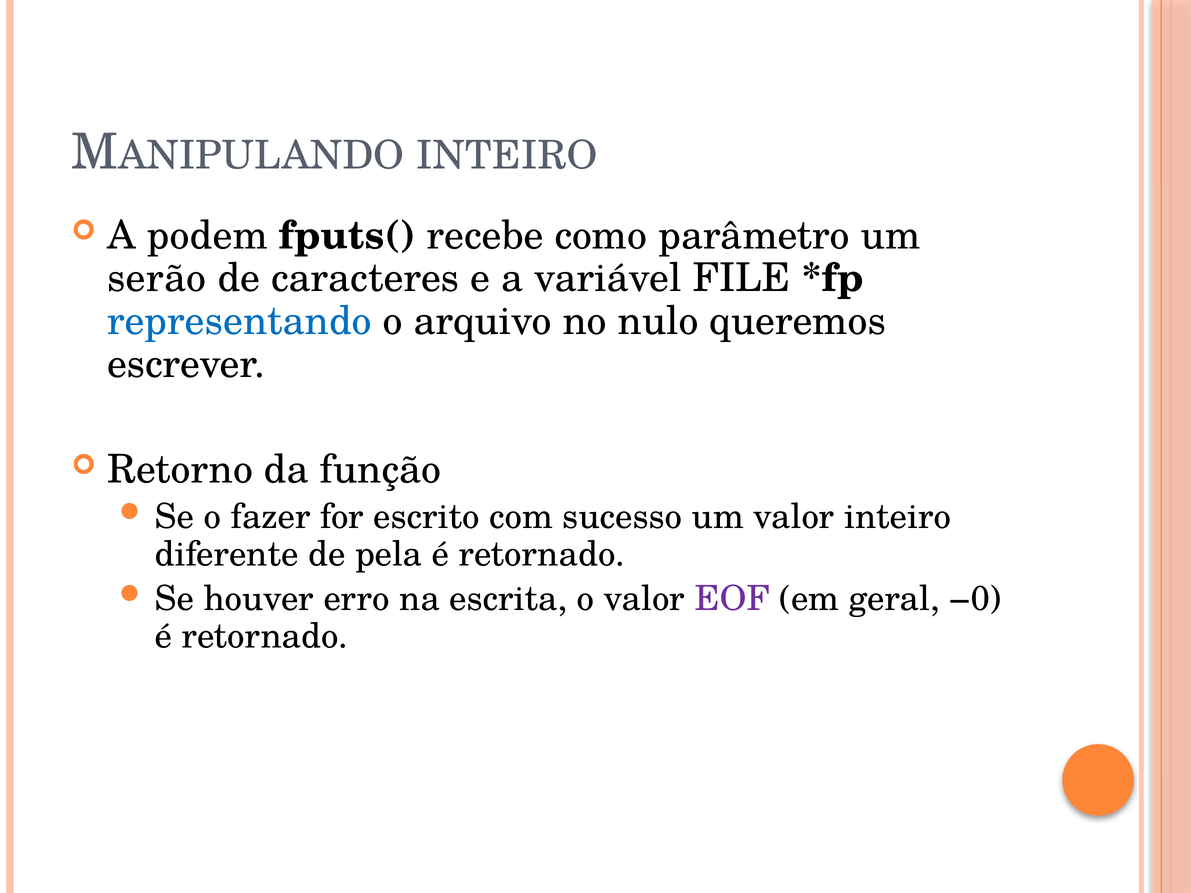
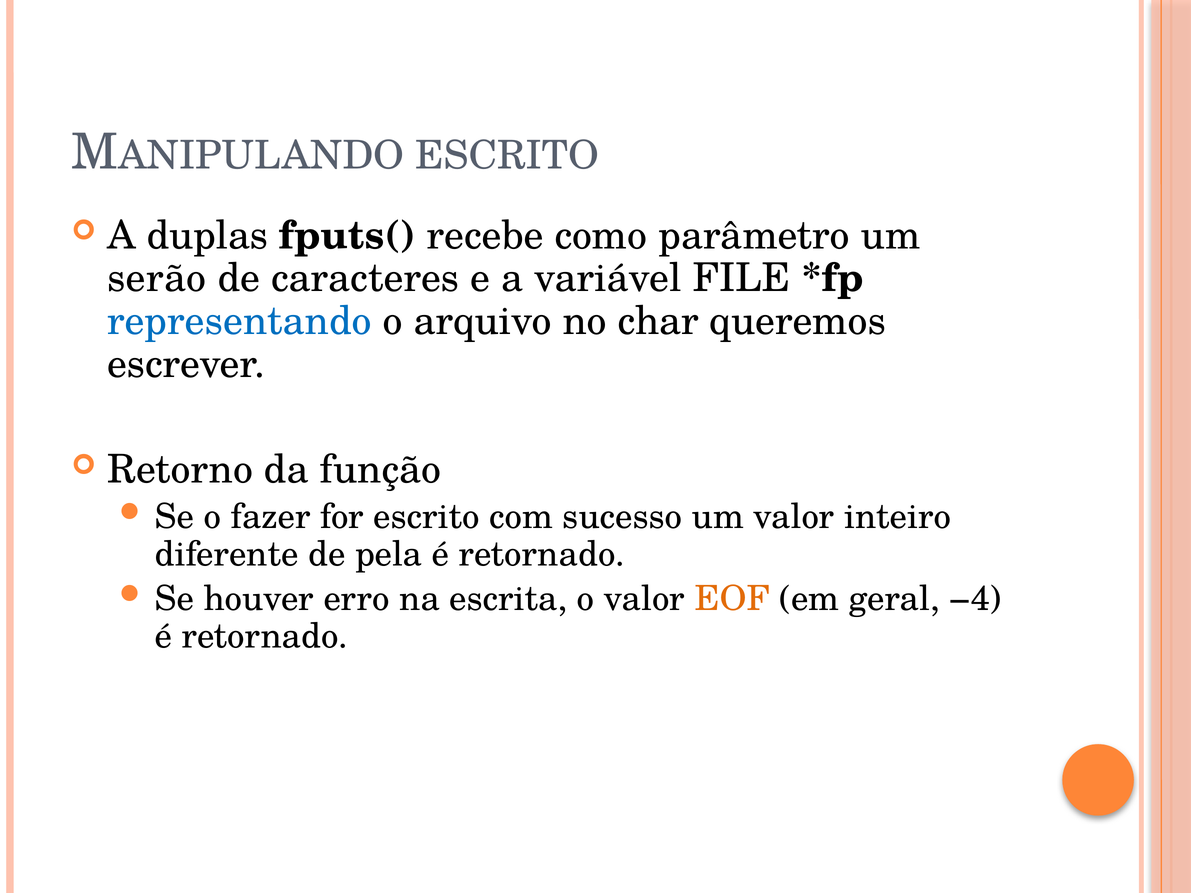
INTEIRO: INTEIRO -> ESCRITO (507, 156)
podem: podem -> duplas (207, 236)
nulo: nulo -> char (658, 321)
EOF colour: purple -> orange (732, 599)
−0: −0 -> −4 (975, 599)
